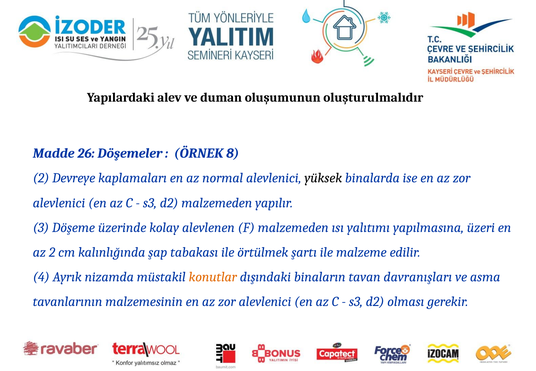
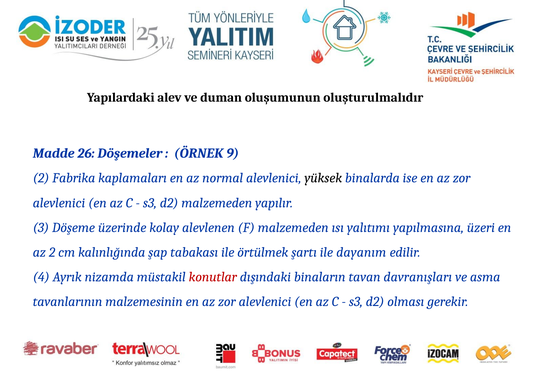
8: 8 -> 9 (233, 153)
Devreye: Devreye -> Fabrika (74, 178)
malzeme: malzeme -> dayanım (361, 252)
konutlar colour: orange -> red (213, 277)
